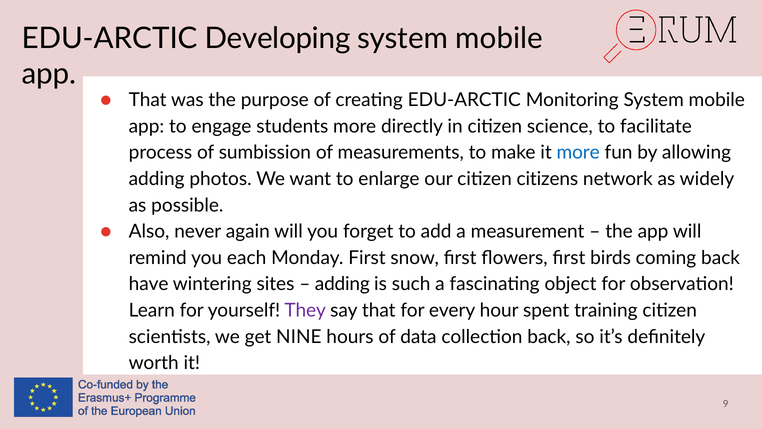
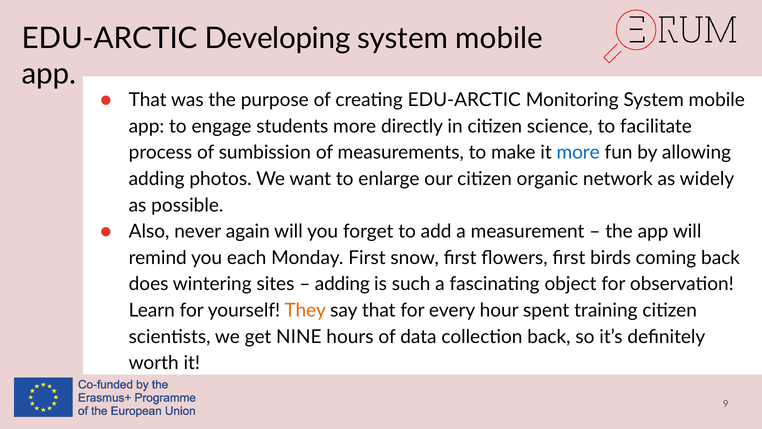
citizens: citizens -> organic (547, 179)
have: have -> does (149, 284)
They colour: purple -> orange (305, 310)
